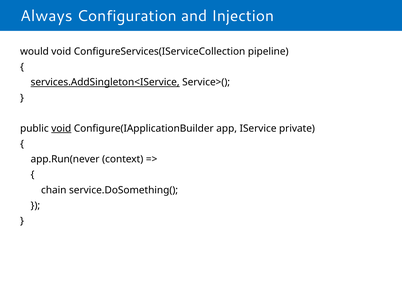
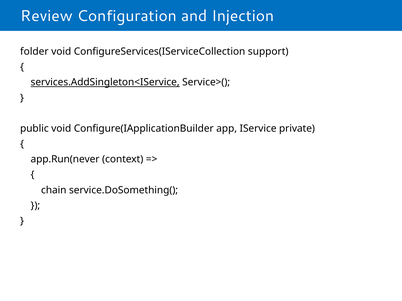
Always: Always -> Review (46, 16)
would: would -> folder (34, 52)
pipeline: pipeline -> support (268, 52)
void underline: present -> none (61, 129)
